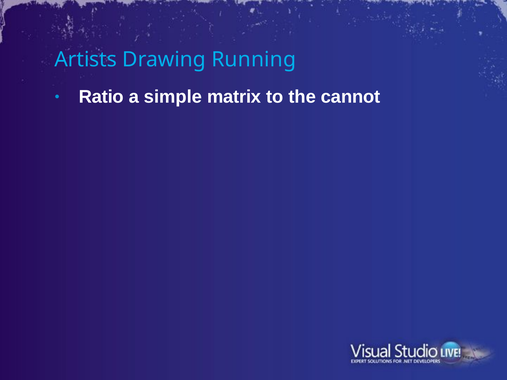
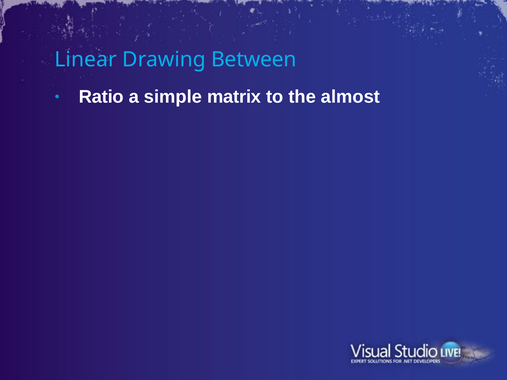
Artists: Artists -> Linear (86, 60)
Running: Running -> Between (254, 60)
cannot: cannot -> almost (350, 97)
